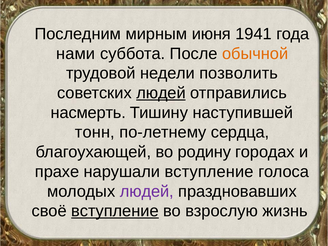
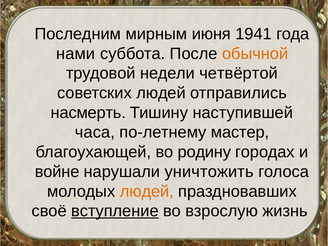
позволить: позволить -> четвёртой (239, 73)
людей underline: present -> none (161, 93)
тонн: тонн -> часа (95, 132)
сердца: сердца -> мастер (240, 132)
прахе: прахе -> войне (57, 172)
нарушали вступление: вступление -> уничтожить (209, 172)
людей colour: purple -> orange (147, 191)
